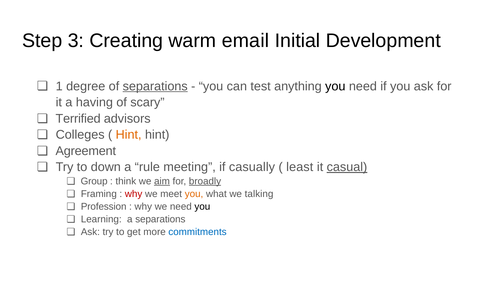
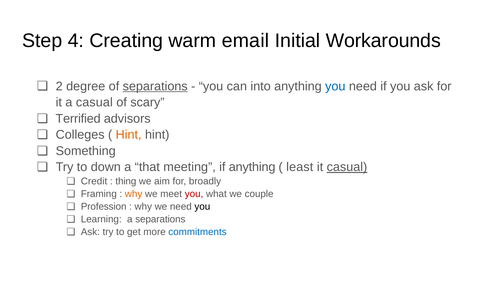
3: 3 -> 4 (76, 41)
Development: Development -> Workarounds (383, 41)
1: 1 -> 2 (59, 86)
test: test -> into (261, 86)
you colour: black -> blue (335, 86)
a having: having -> casual (94, 102)
Agreement: Agreement -> Something (86, 151)
rule: rule -> that (147, 167)
if casually: casually -> anything (252, 167)
Group: Group -> Credit (94, 181)
think: think -> thing (126, 181)
aim underline: present -> none (162, 181)
broadly underline: present -> none (205, 181)
why colour: red -> orange (134, 194)
you colour: orange -> red (194, 194)
talking: talking -> couple (259, 194)
